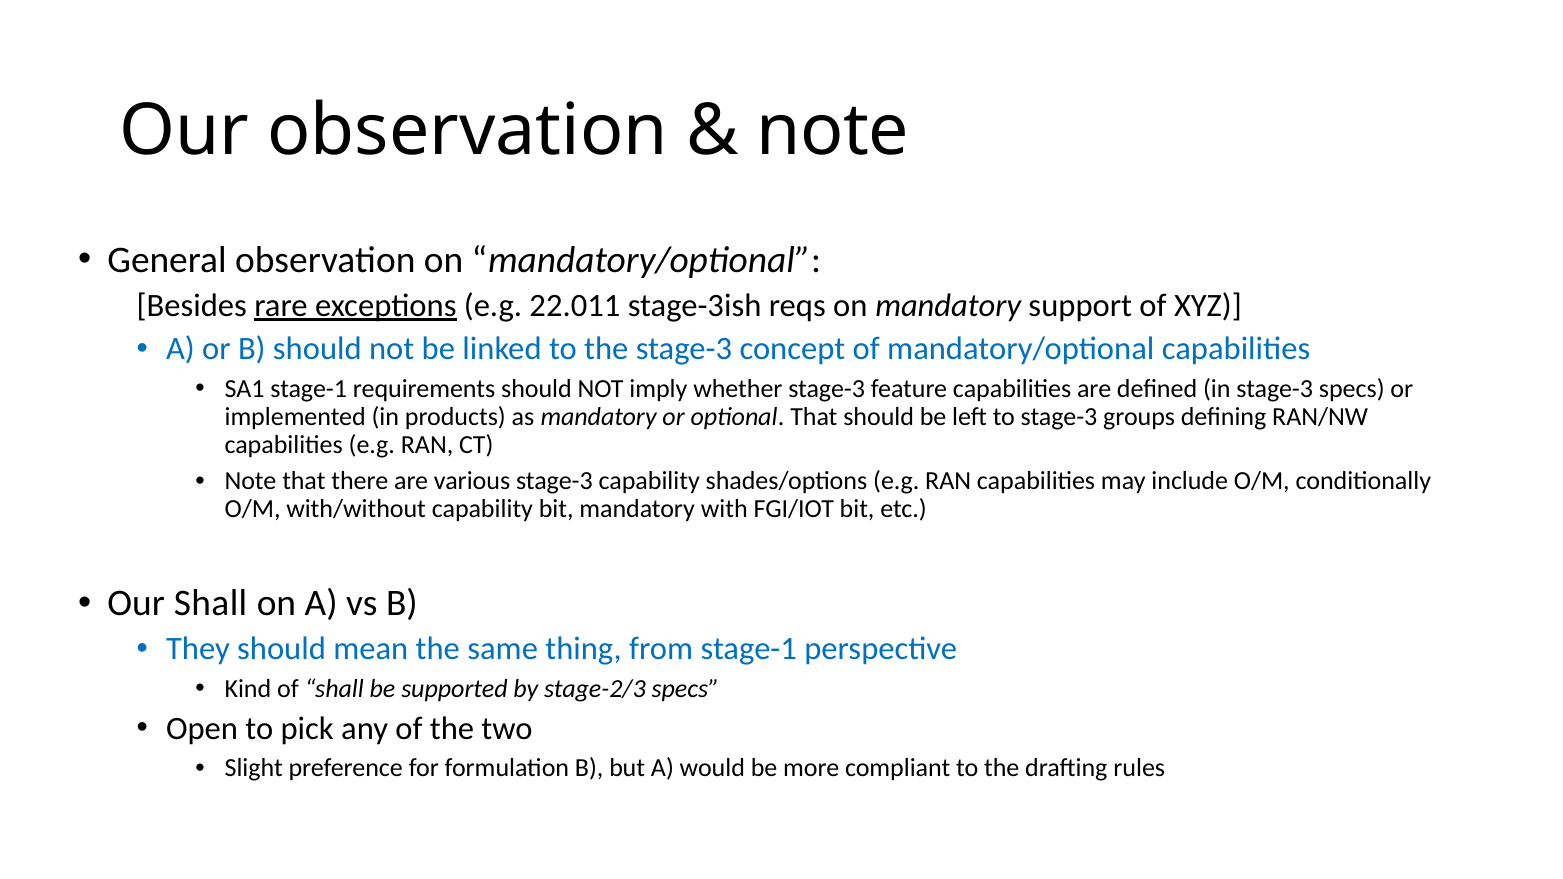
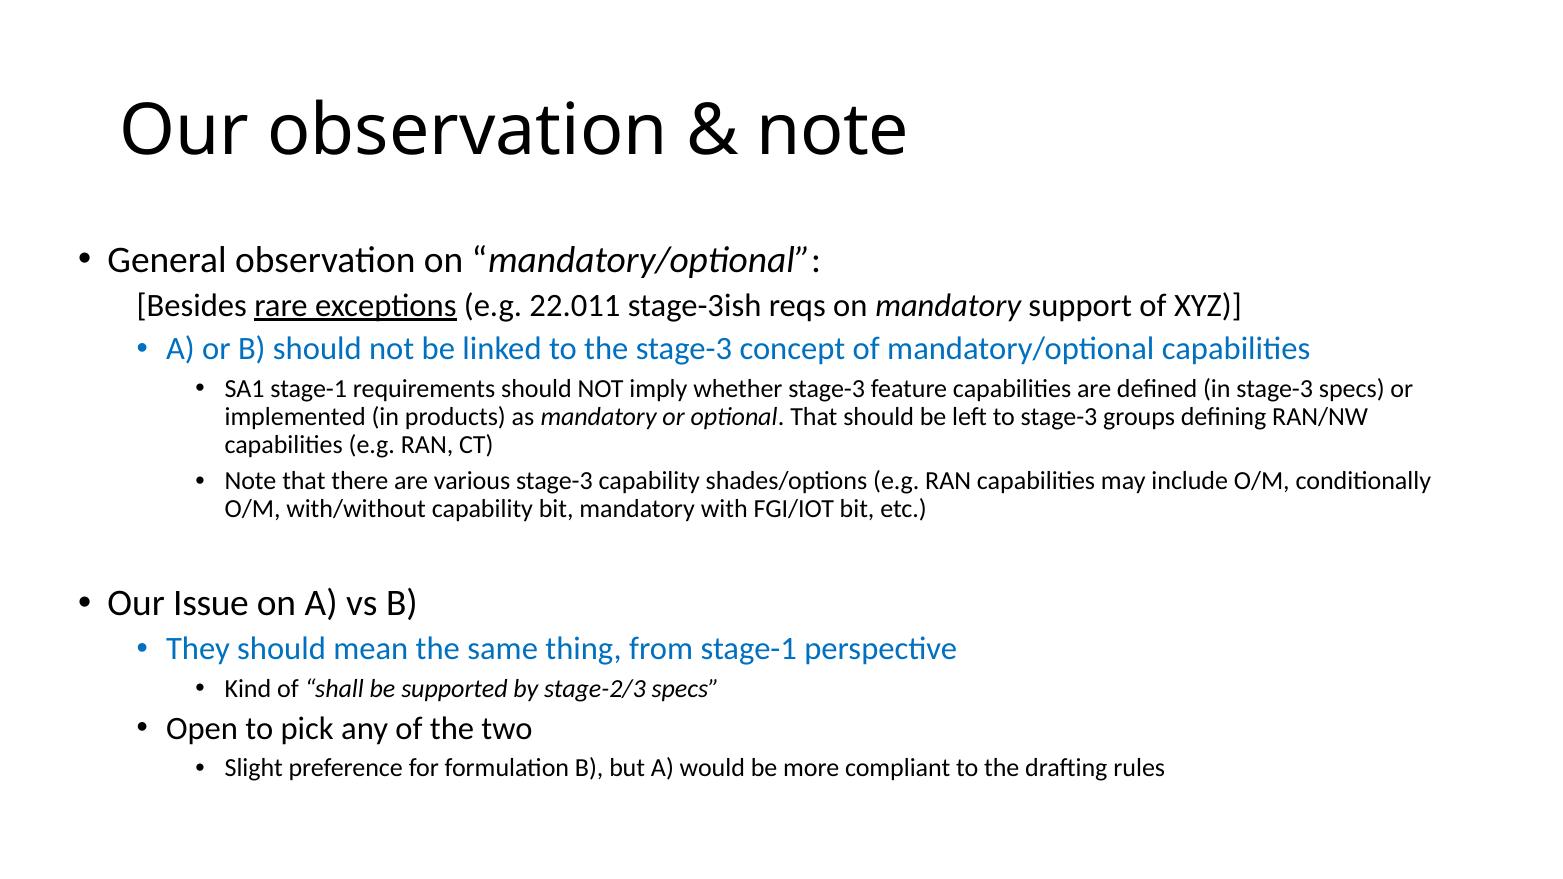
Our Shall: Shall -> Issue (211, 603)
